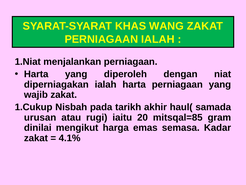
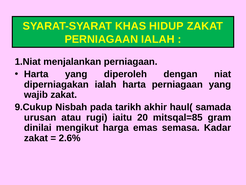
WANG: WANG -> HIDUP (166, 26)
1.Cukup: 1.Cukup -> 9.Cukup (34, 107)
4.1%: 4.1% -> 2.6% (70, 138)
